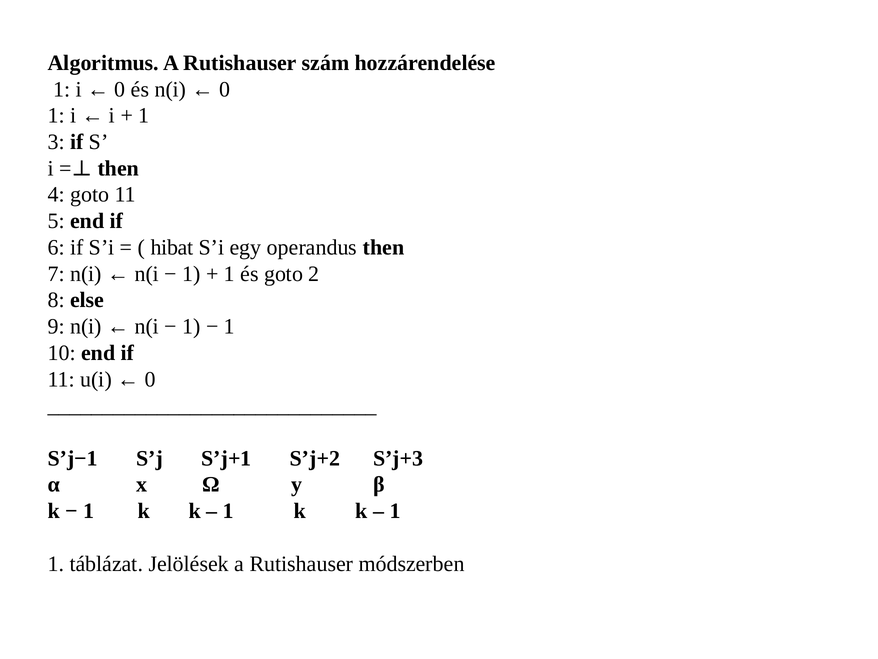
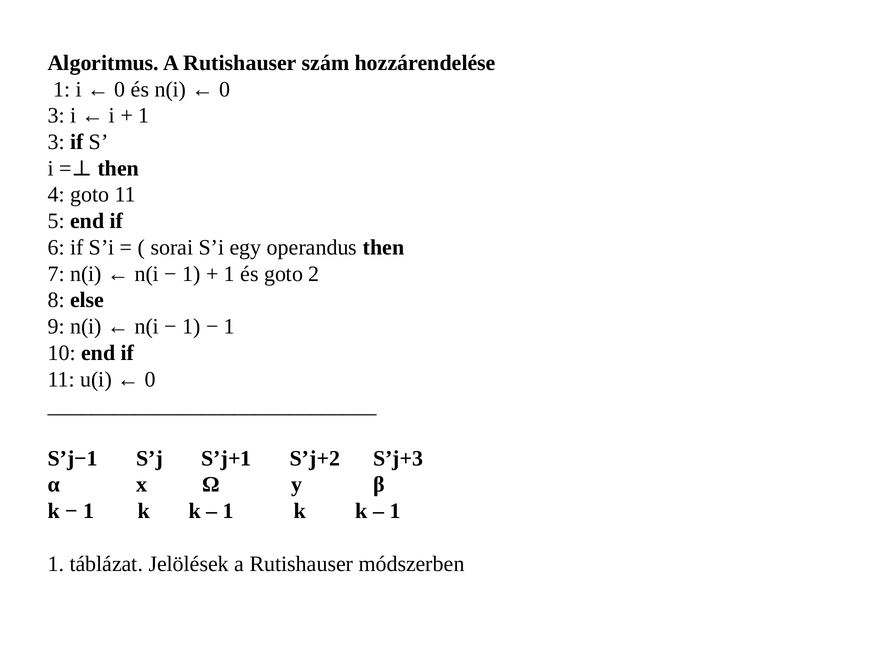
1: 1 -> 3 (56, 116)
hibat: hibat -> sorai (172, 247)
